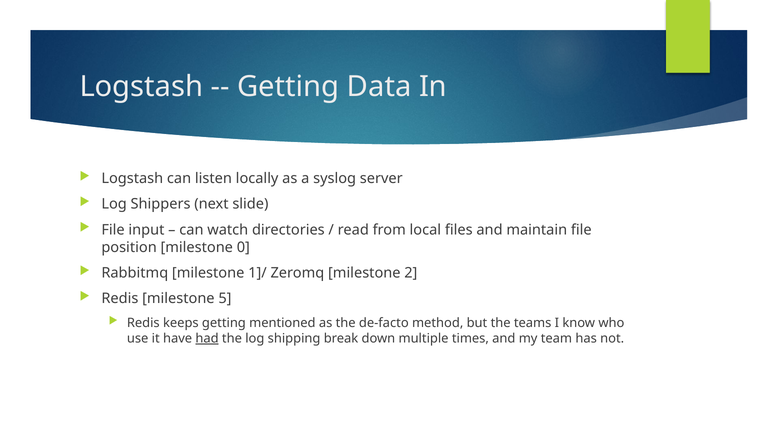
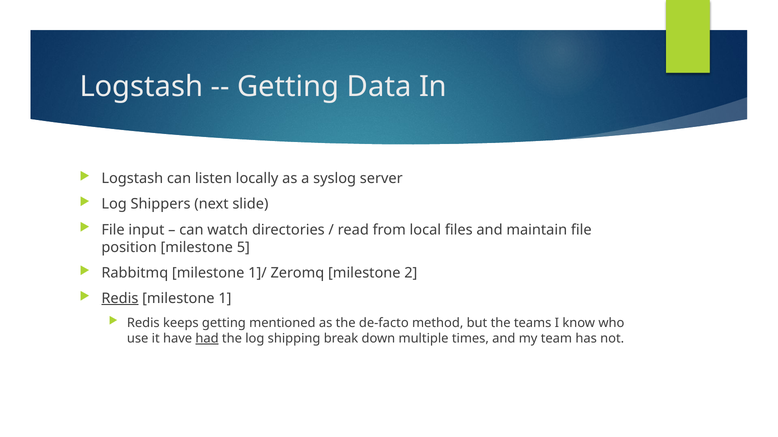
0: 0 -> 5 (243, 248)
Redis underline: none -> present (120, 299)
5: 5 -> 1 (225, 299)
